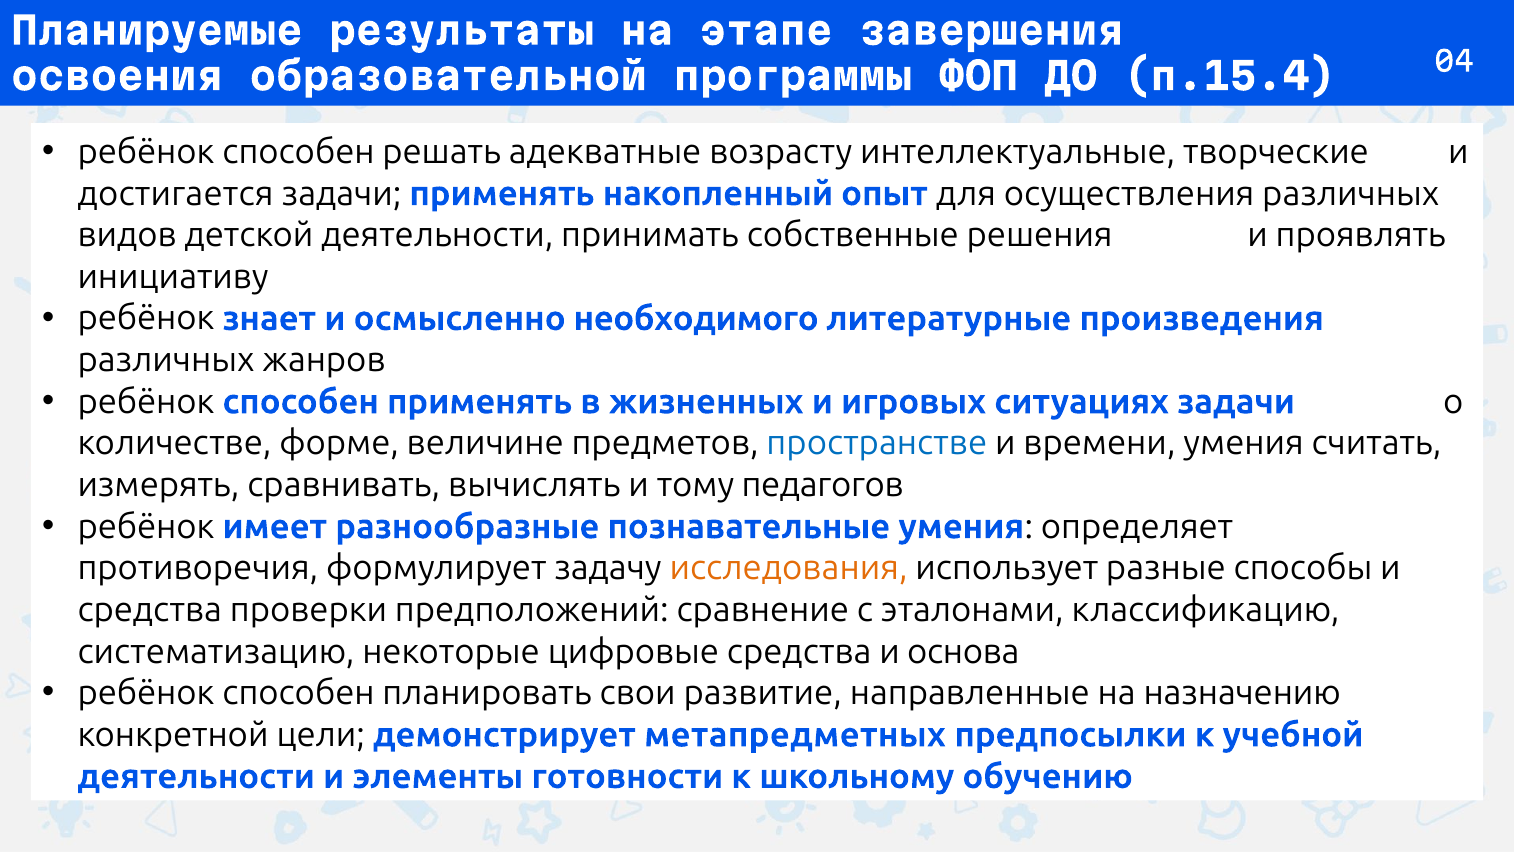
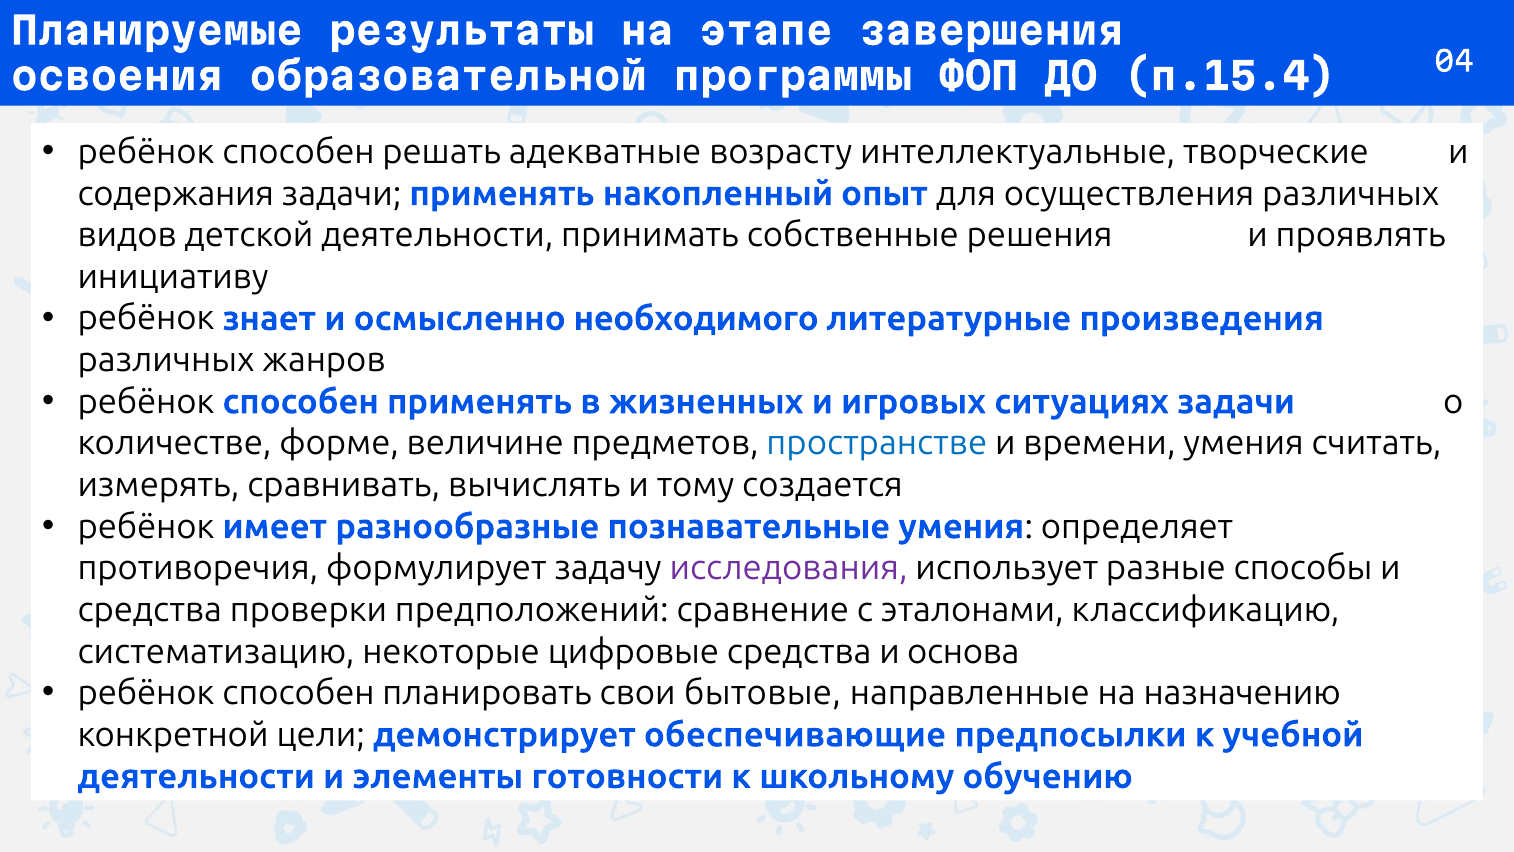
достигается: достигается -> содержания (176, 194)
педагогов: педагогов -> создается (822, 485)
исследования colour: orange -> purple (789, 568)
развитие: развитие -> бытовые (763, 693)
метапредметных: метапредметных -> обеспечивающие (795, 735)
